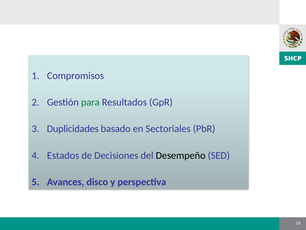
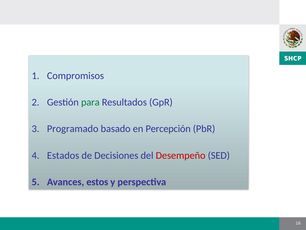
Duplicidades: Duplicidades -> Programado (73, 129)
Sectoriales: Sectoriales -> Percepción (168, 129)
Desempeño colour: black -> red (181, 155)
disco: disco -> estos (97, 182)
